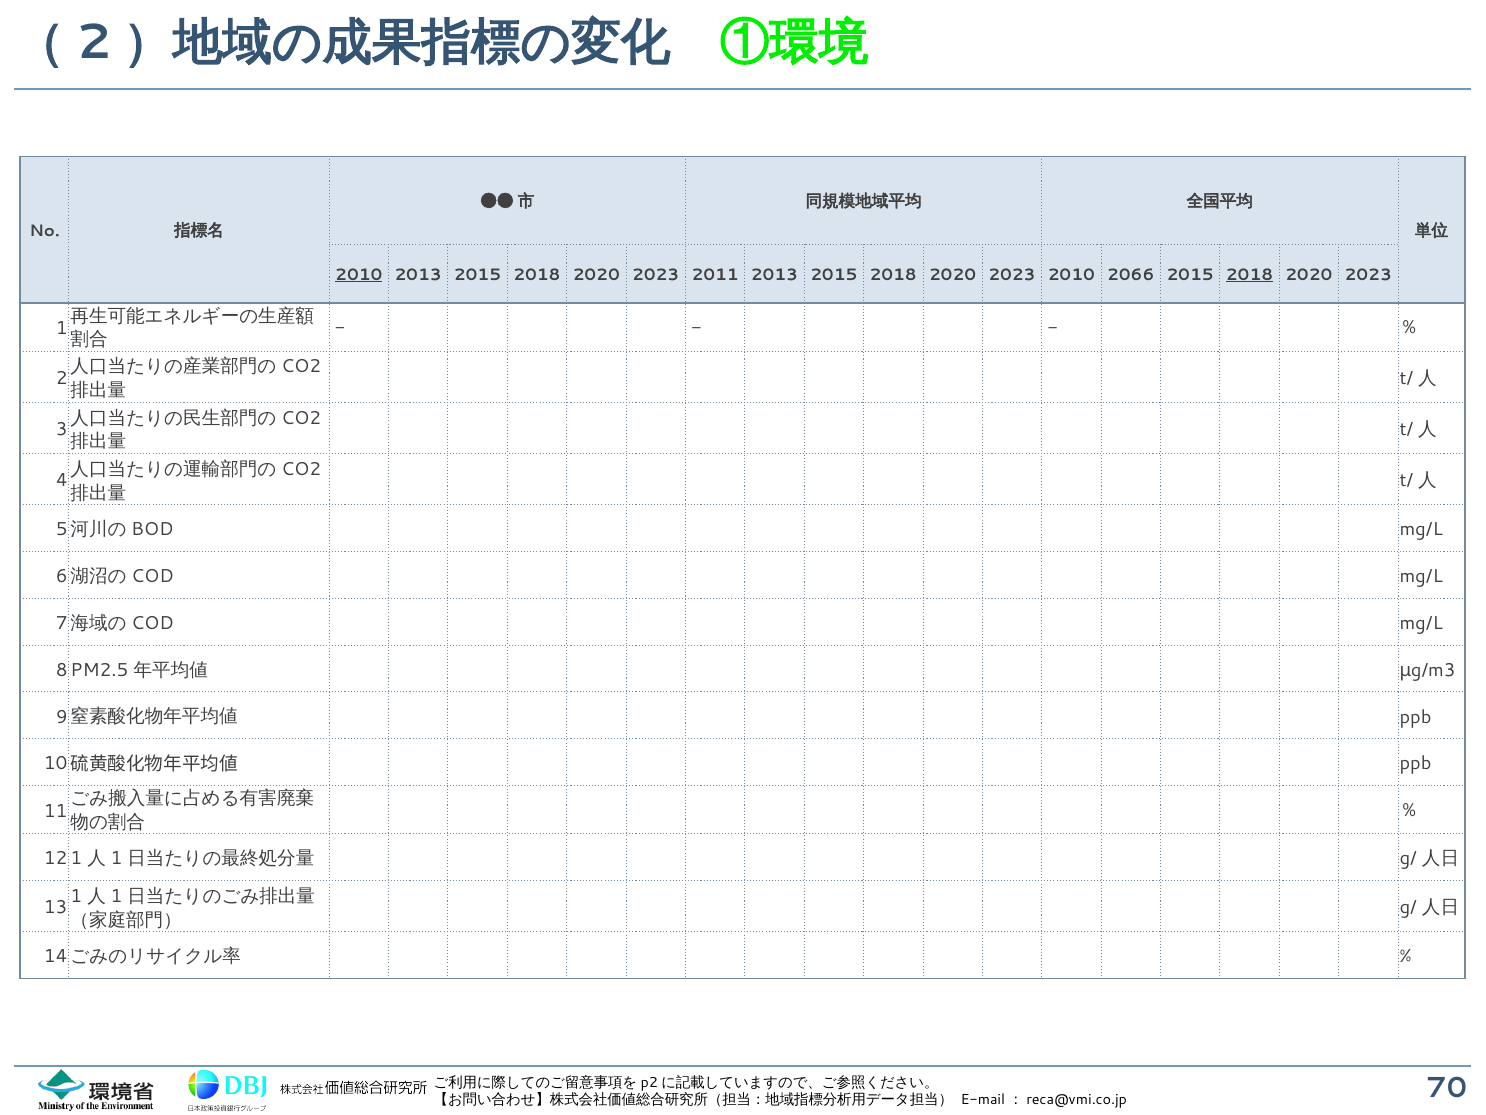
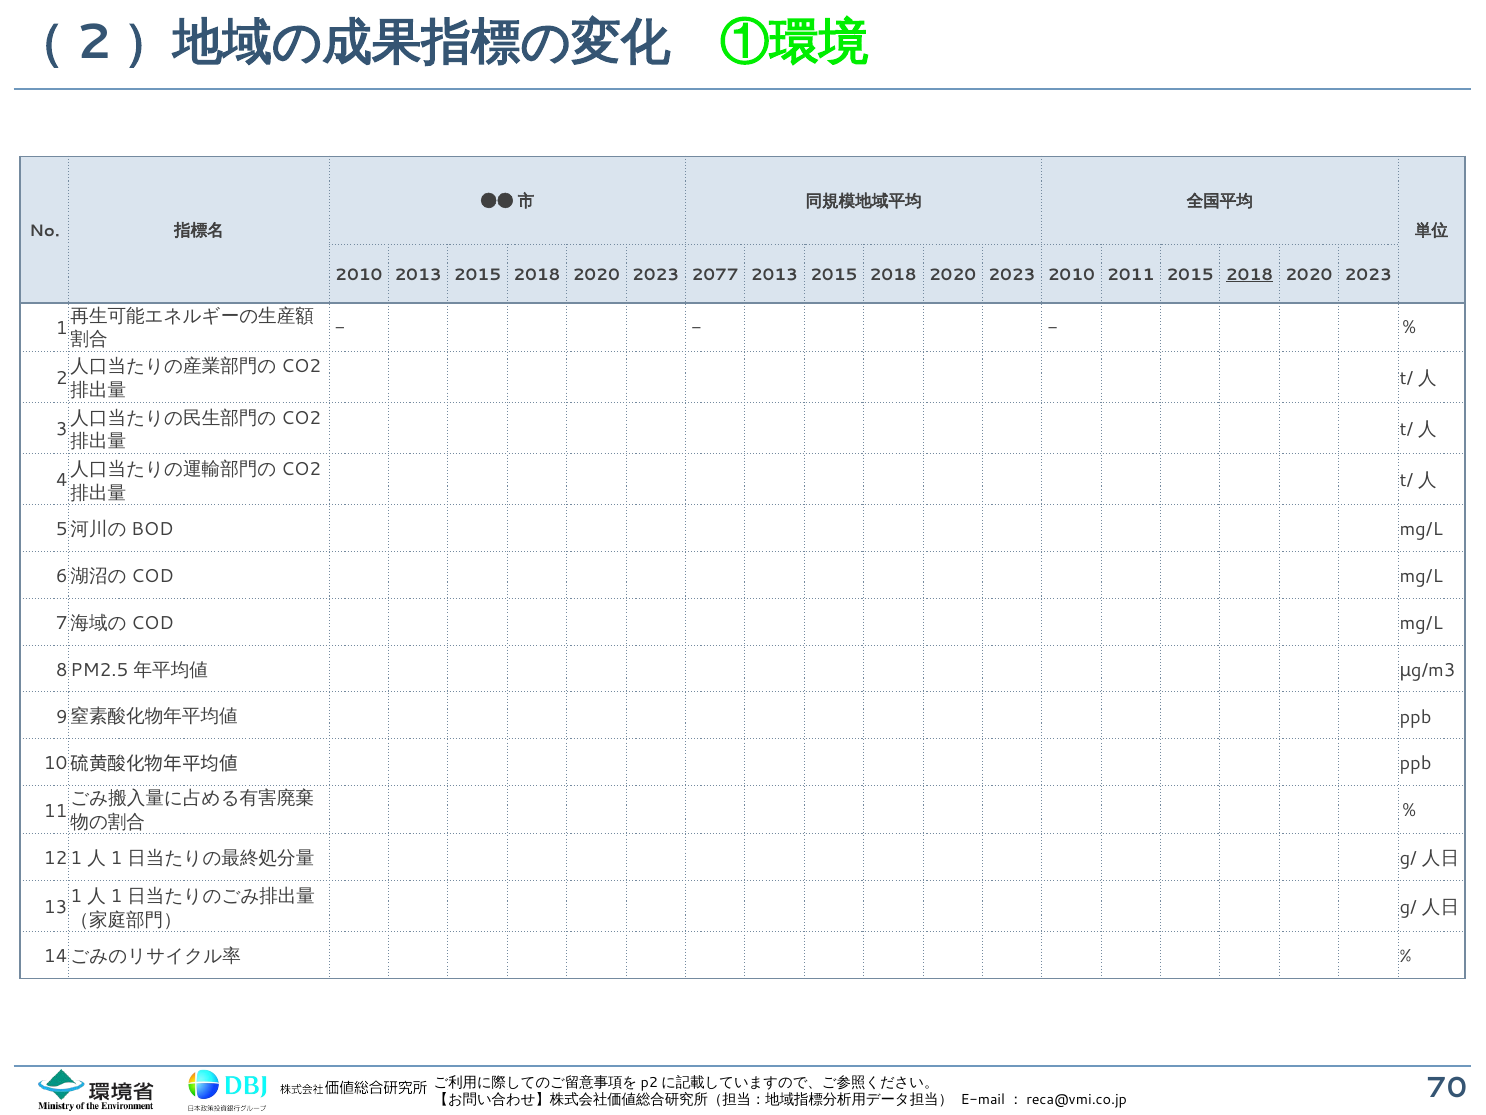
2010 underline: present -> none (359, 275)
2011: 2011 -> 2077 (715, 275)
2066: 2066 -> 2011 (1131, 275)
